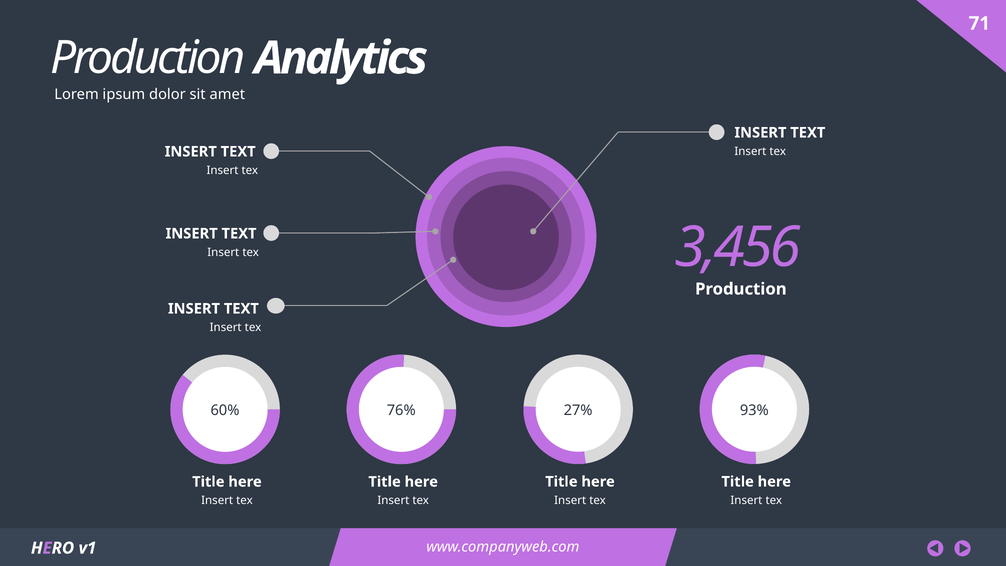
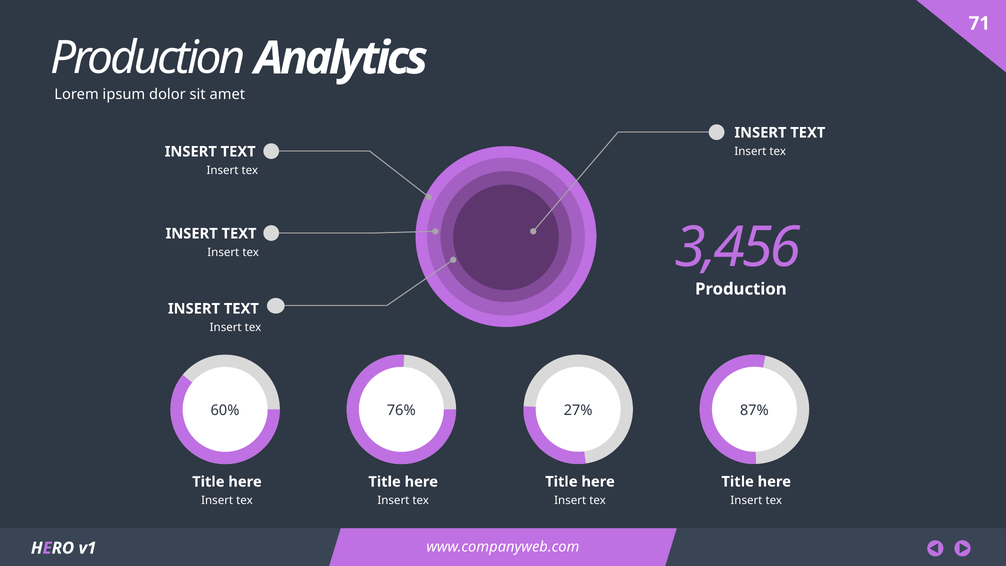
93%: 93% -> 87% (754, 410)
